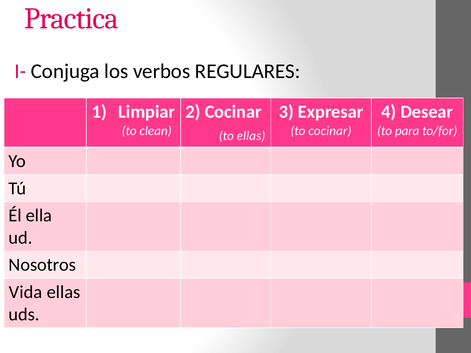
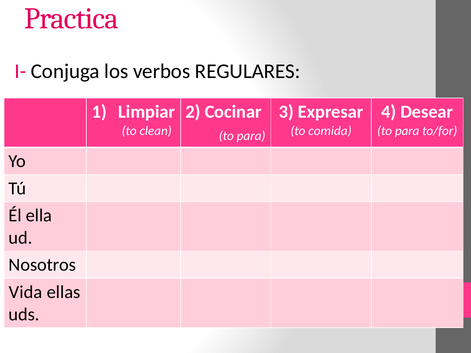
to cocinar: cocinar -> comida (330, 131)
ellas: ellas -> para (251, 136)
